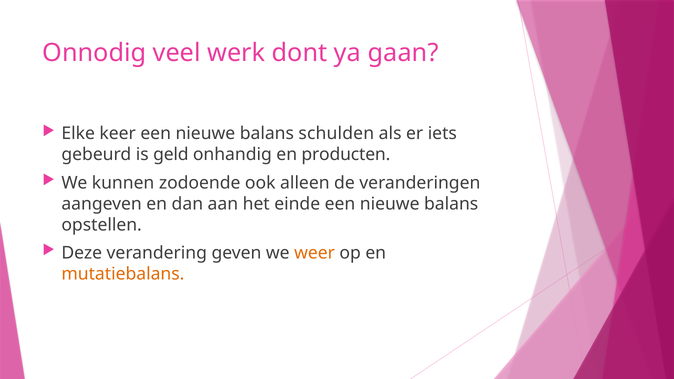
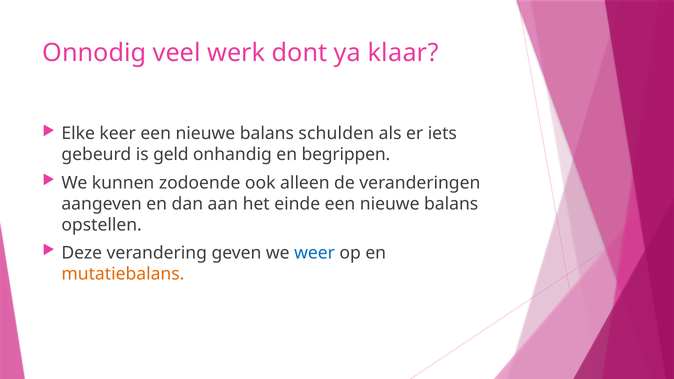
gaan: gaan -> klaar (403, 53)
producten: producten -> begrippen (346, 155)
weer colour: orange -> blue (315, 253)
